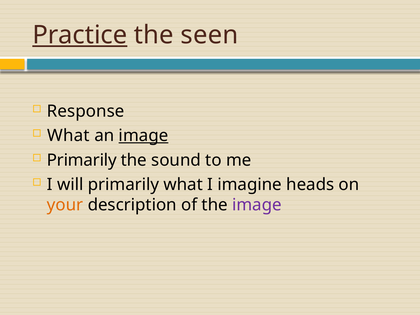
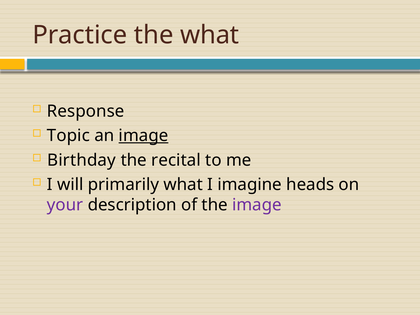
Practice underline: present -> none (80, 35)
the seen: seen -> what (210, 35)
What: What -> Topic (68, 136)
Primarily: Primarily -> Birthday (82, 160)
sound: sound -> recital (176, 160)
your colour: orange -> purple (65, 205)
